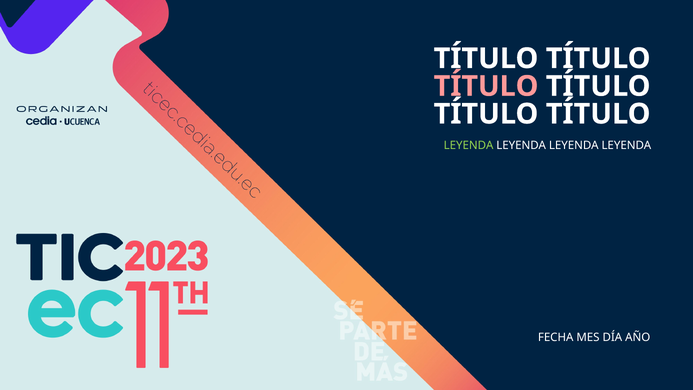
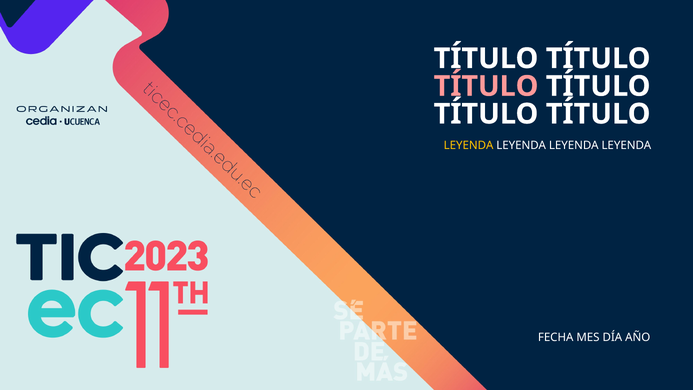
LEYENDA colour: light green -> yellow (469, 145)
